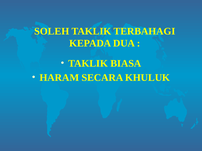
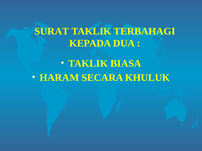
SOLEH: SOLEH -> SURAT (52, 31)
